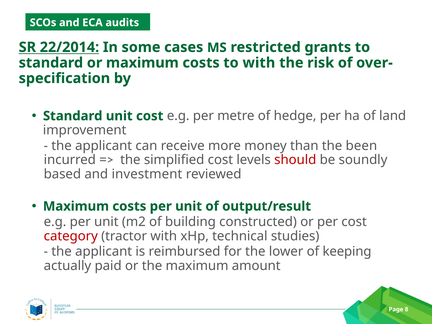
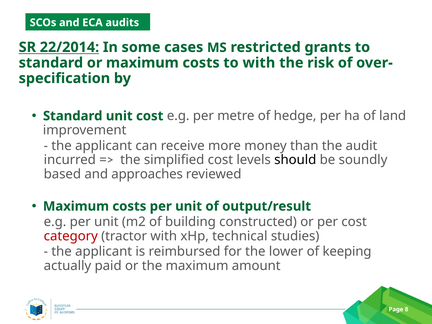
been: been -> audit (361, 146)
should colour: red -> black (295, 160)
investment: investment -> approaches (147, 174)
